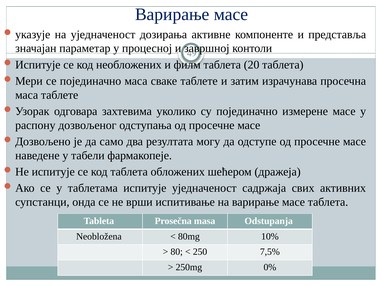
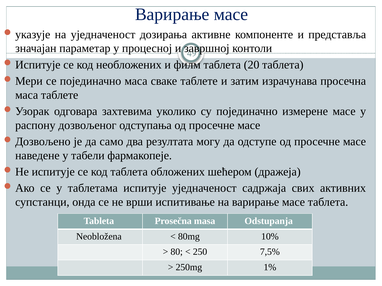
0%: 0% -> 1% (270, 268)
